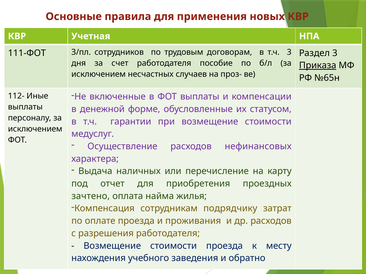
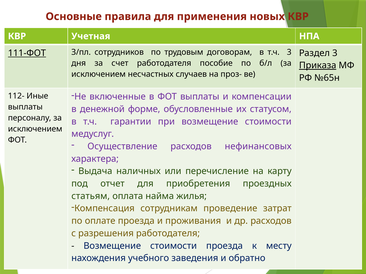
111-ФОТ underline: none -> present (27, 53)
зачтено: зачтено -> статьям (91, 196)
подрядчику: подрядчику -> проведение (230, 209)
